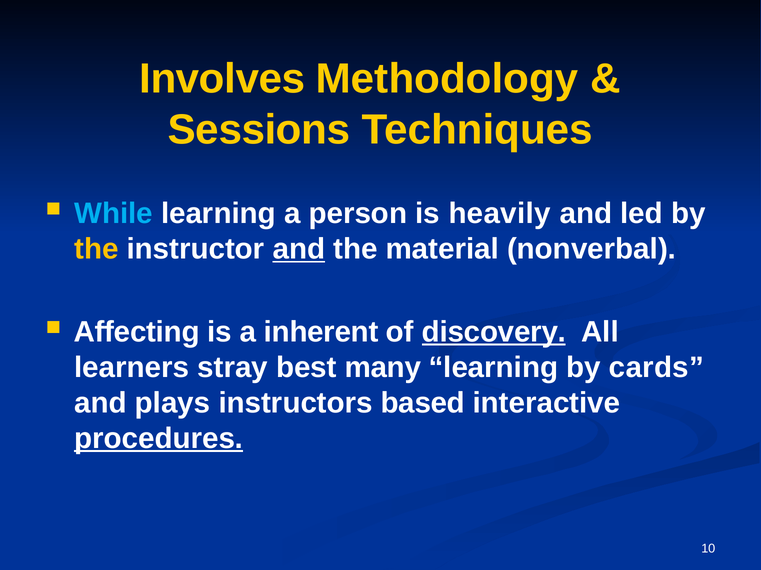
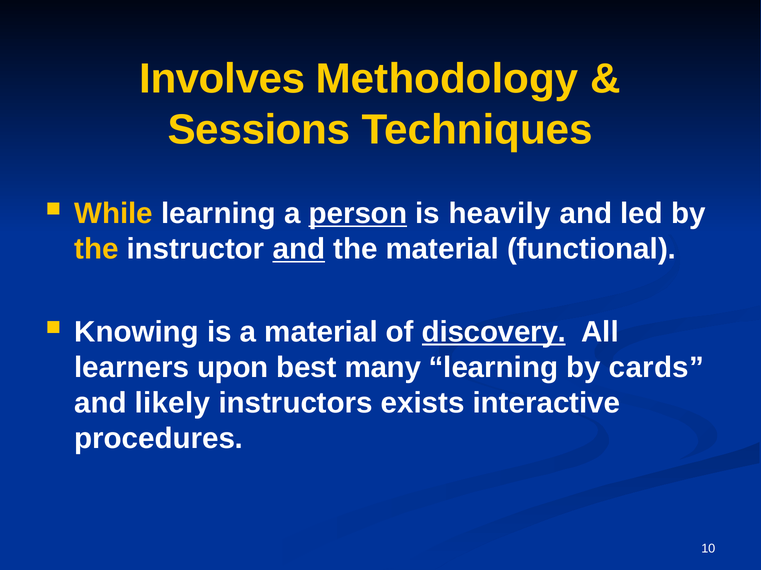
While colour: light blue -> yellow (114, 214)
person underline: none -> present (358, 214)
nonverbal: nonverbal -> functional (592, 249)
Affecting: Affecting -> Knowing (137, 332)
a inherent: inherent -> material (321, 332)
stray: stray -> upon (233, 368)
plays: plays -> likely (172, 403)
based: based -> exists (423, 403)
procedures underline: present -> none (159, 439)
